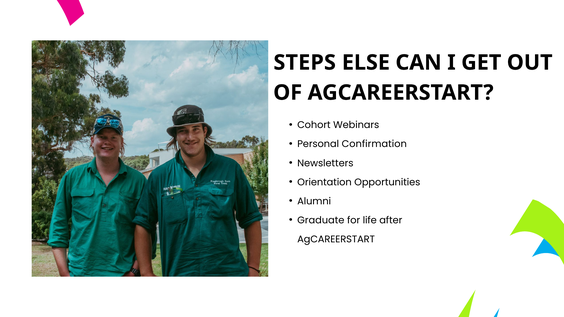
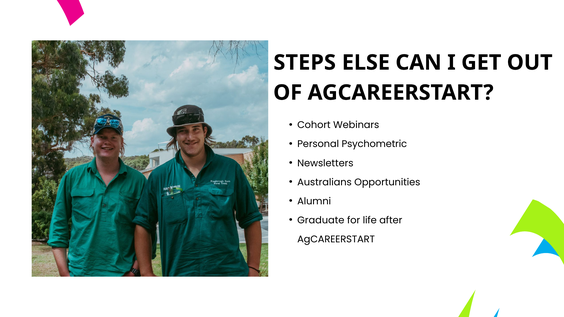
Confirmation: Confirmation -> Psychometric (374, 144)
Orientation: Orientation -> Australians (324, 182)
